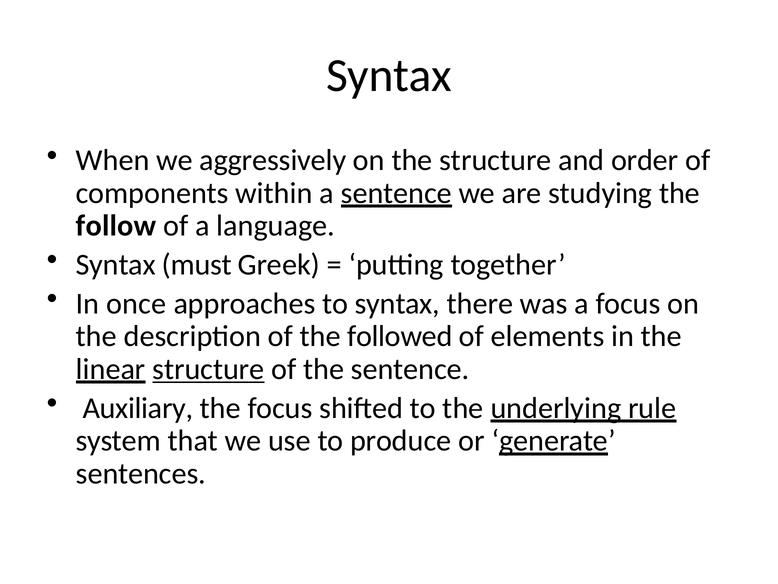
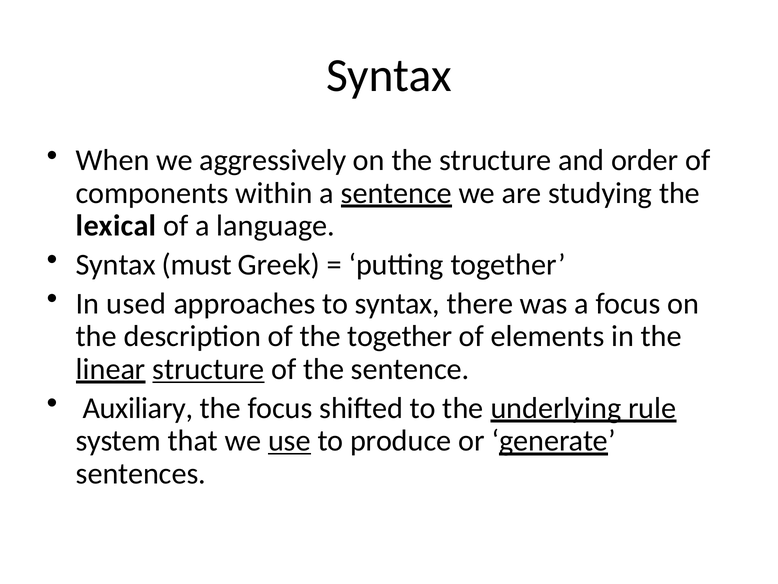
follow: follow -> lexical (116, 226)
once: once -> used (136, 303)
the followed: followed -> together (400, 336)
use underline: none -> present (289, 440)
